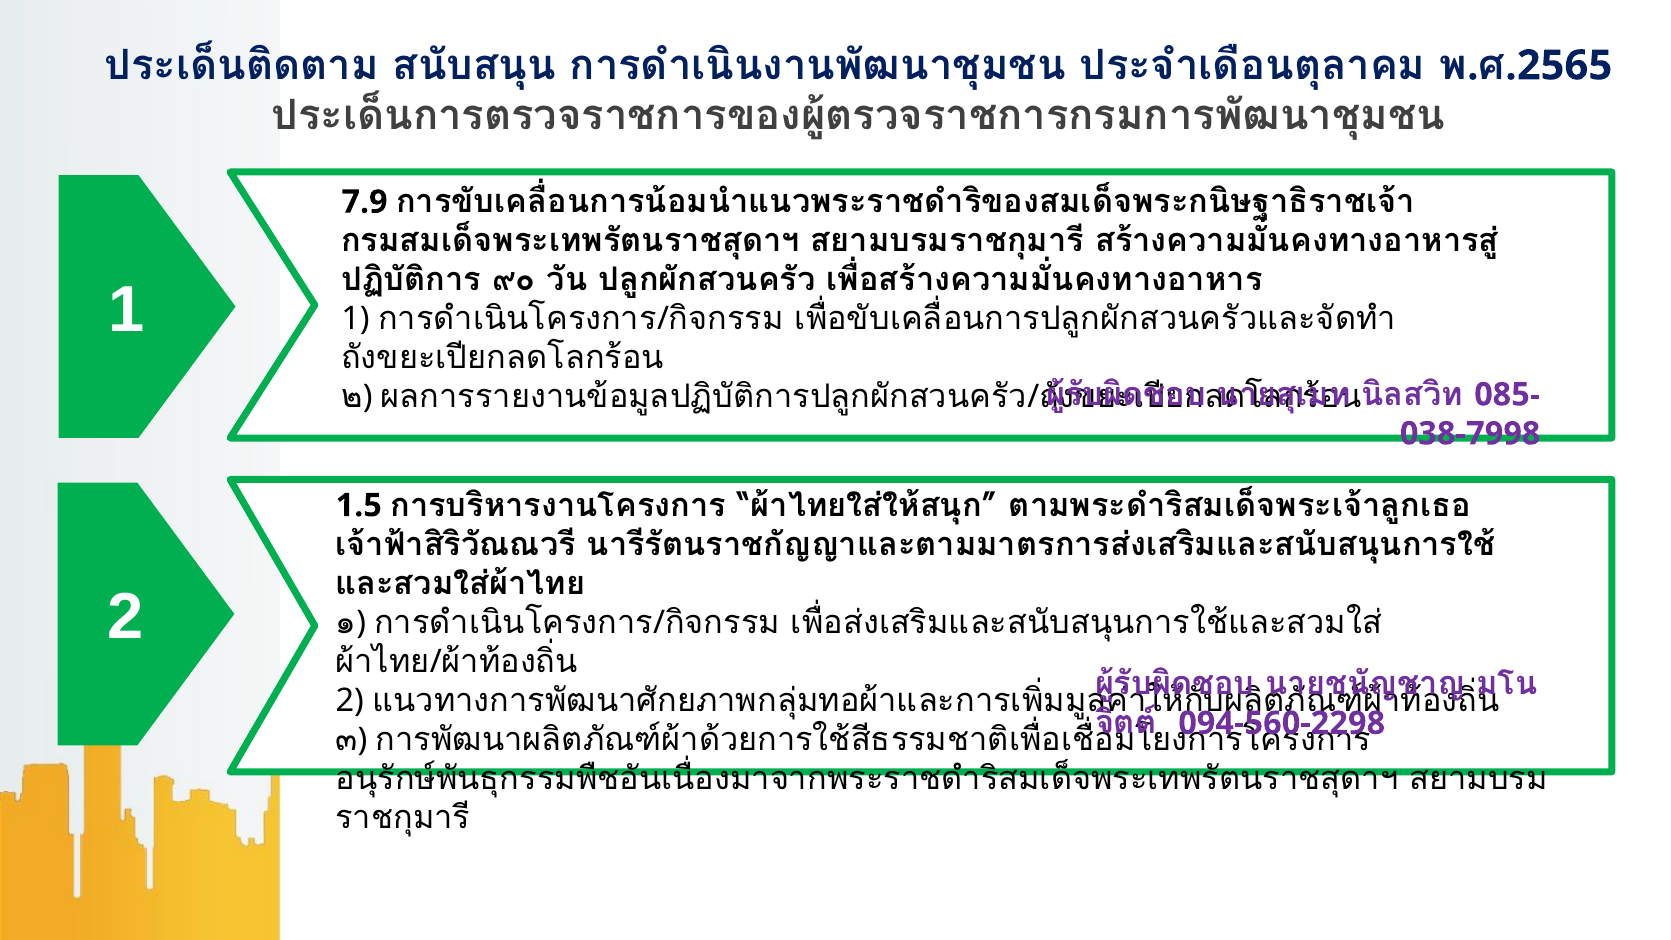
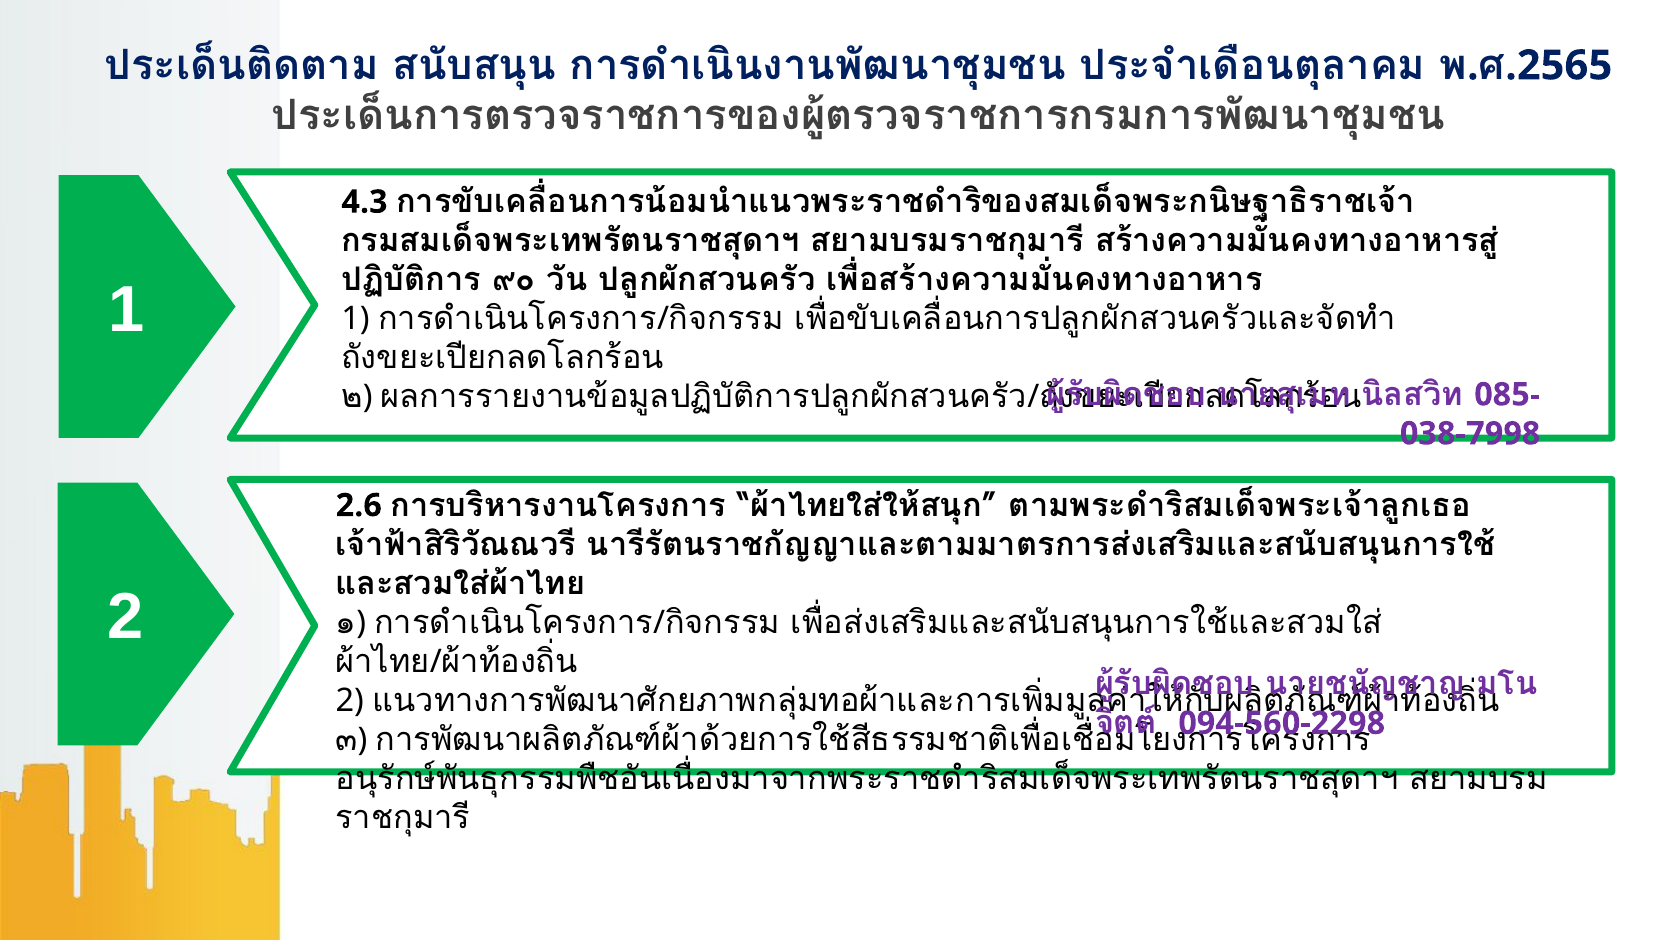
7.9: 7.9 -> 4.3 (365, 202)
1.5: 1.5 -> 2.6 (359, 505)
